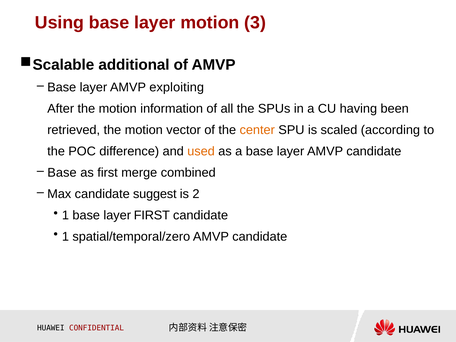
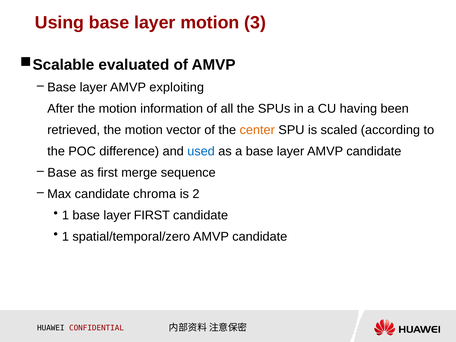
additional: additional -> evaluated (134, 65)
used colour: orange -> blue (201, 151)
combined: combined -> sequence (188, 173)
suggest: suggest -> chroma (155, 194)
